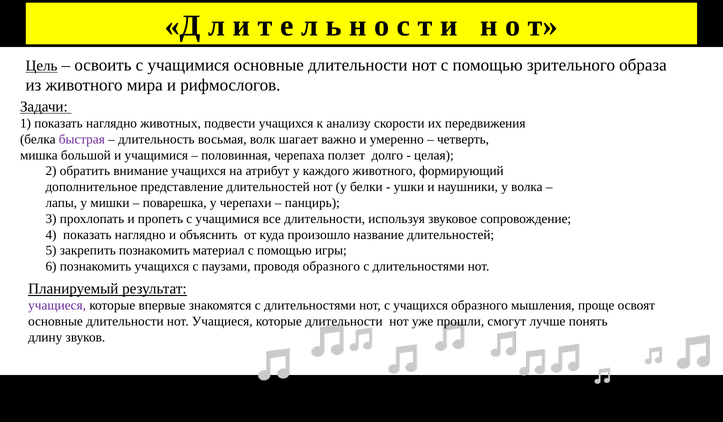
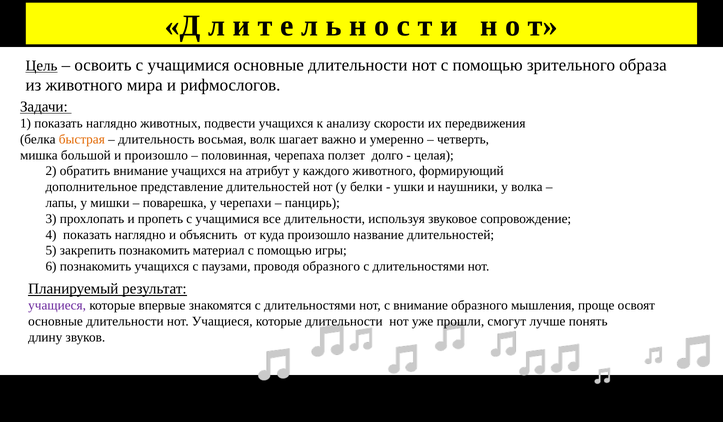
быстрая colour: purple -> orange (82, 139)
и учащимися: учащимися -> произошло (156, 155)
с учащихся: учащихся -> внимание (421, 305)
